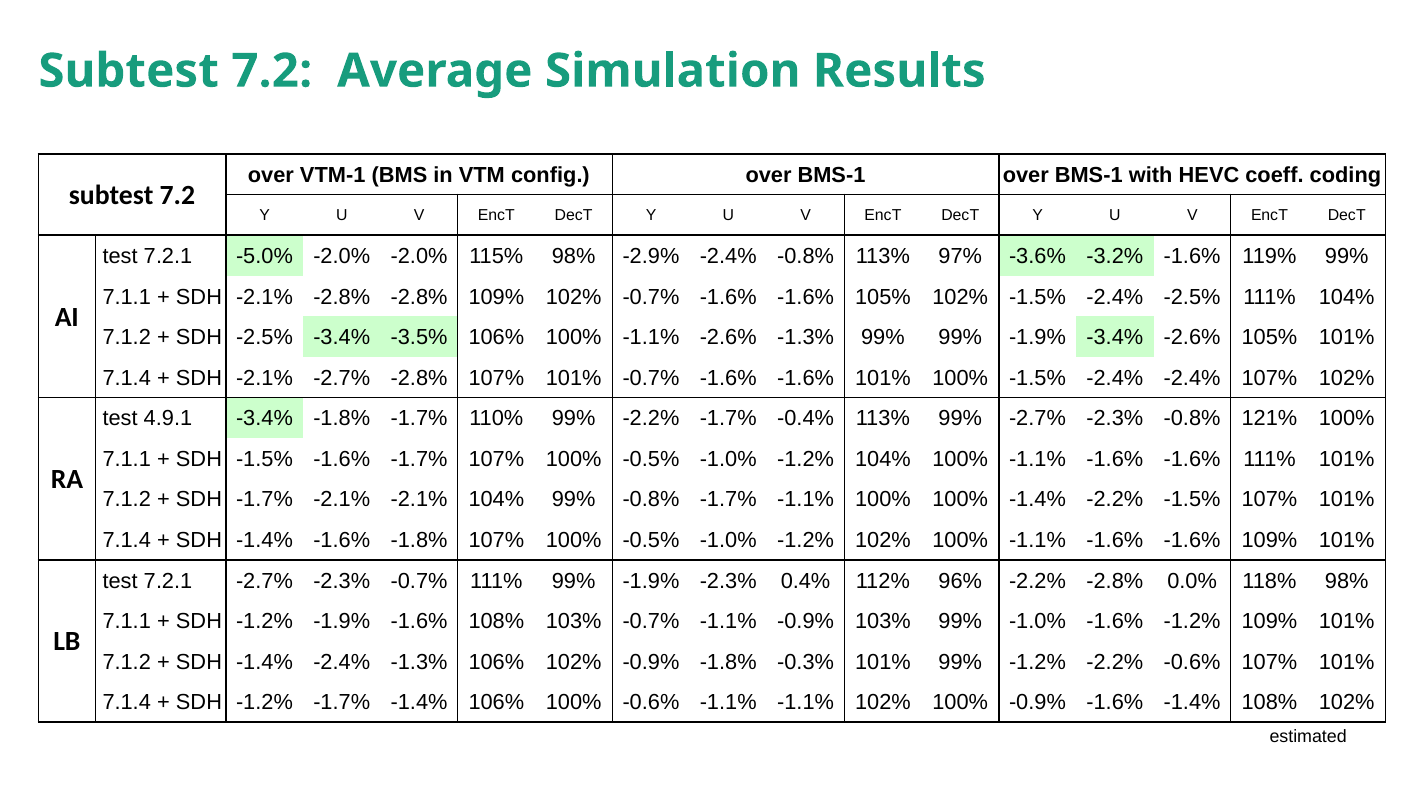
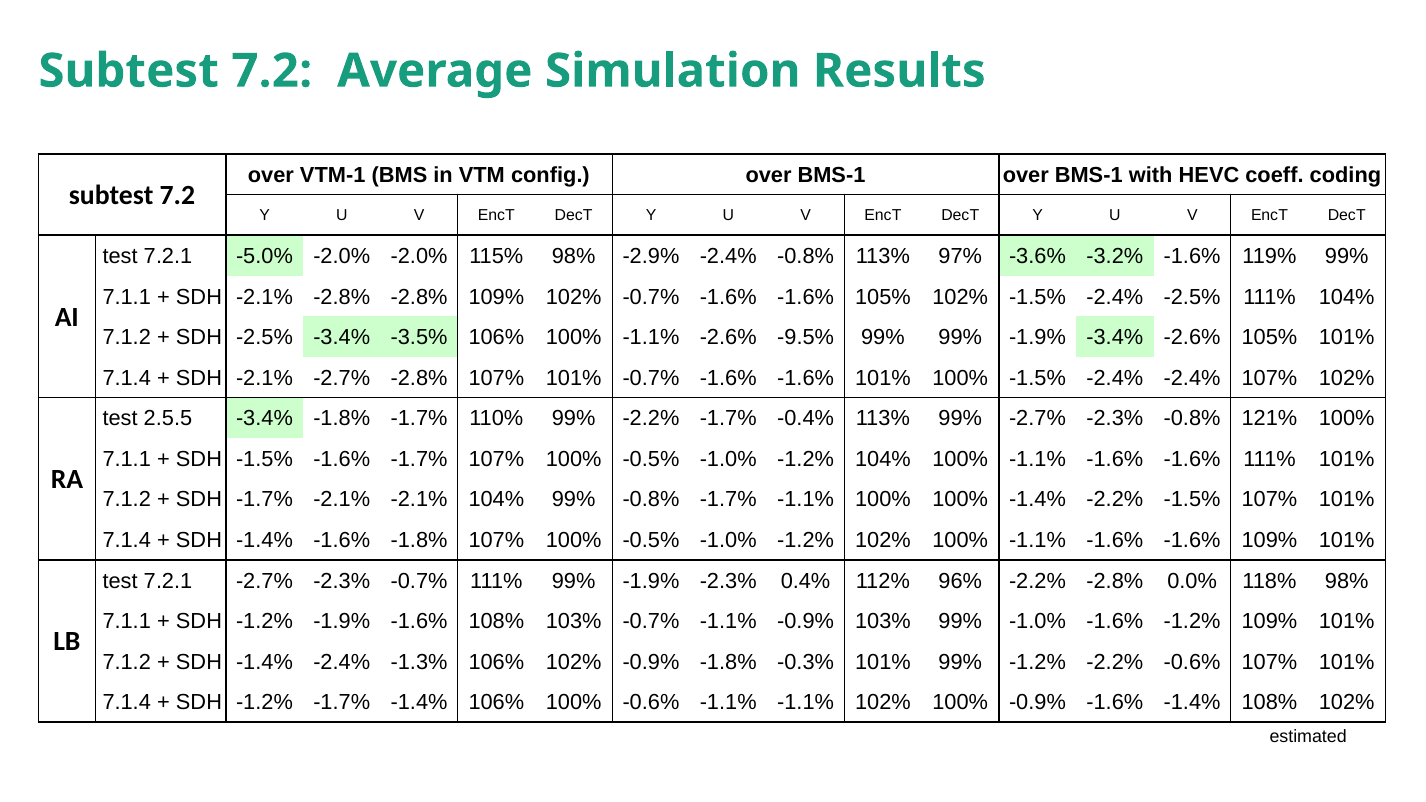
-2.6% -1.3%: -1.3% -> -9.5% (806, 338)
4.9.1: 4.9.1 -> 2.5.5 (168, 419)
